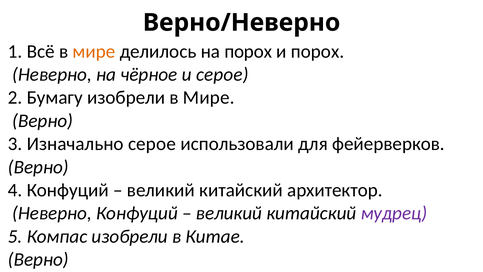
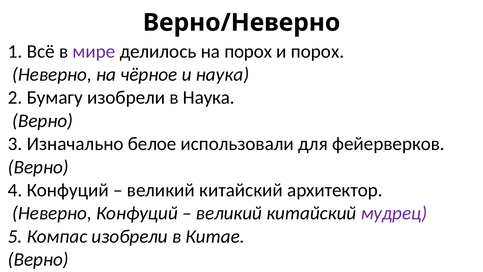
мире colour: orange -> purple (94, 51)
и серое: серое -> наука (223, 74)
изобрели в Мире: Мире -> Наука (209, 98)
Изначально серое: серое -> белое (152, 144)
